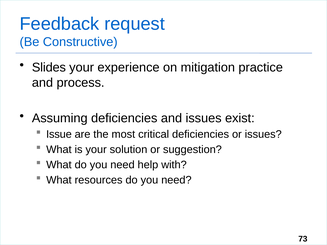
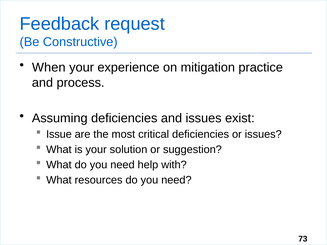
Slides: Slides -> When (49, 67)
